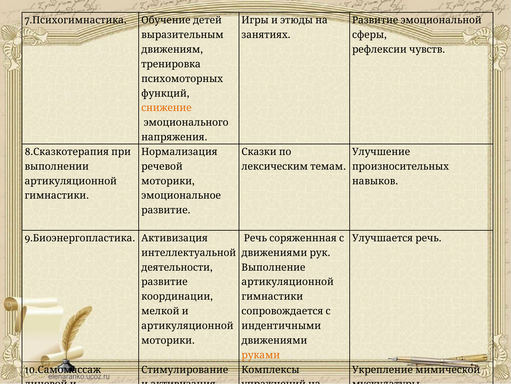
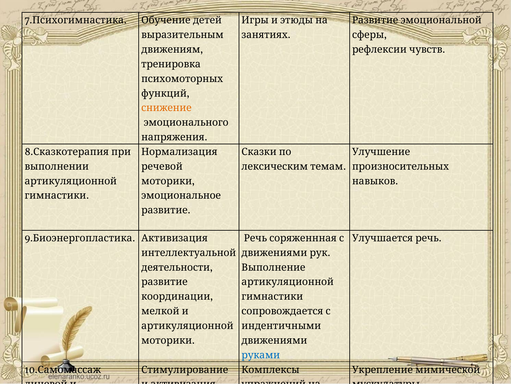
руками colour: orange -> blue (261, 354)
